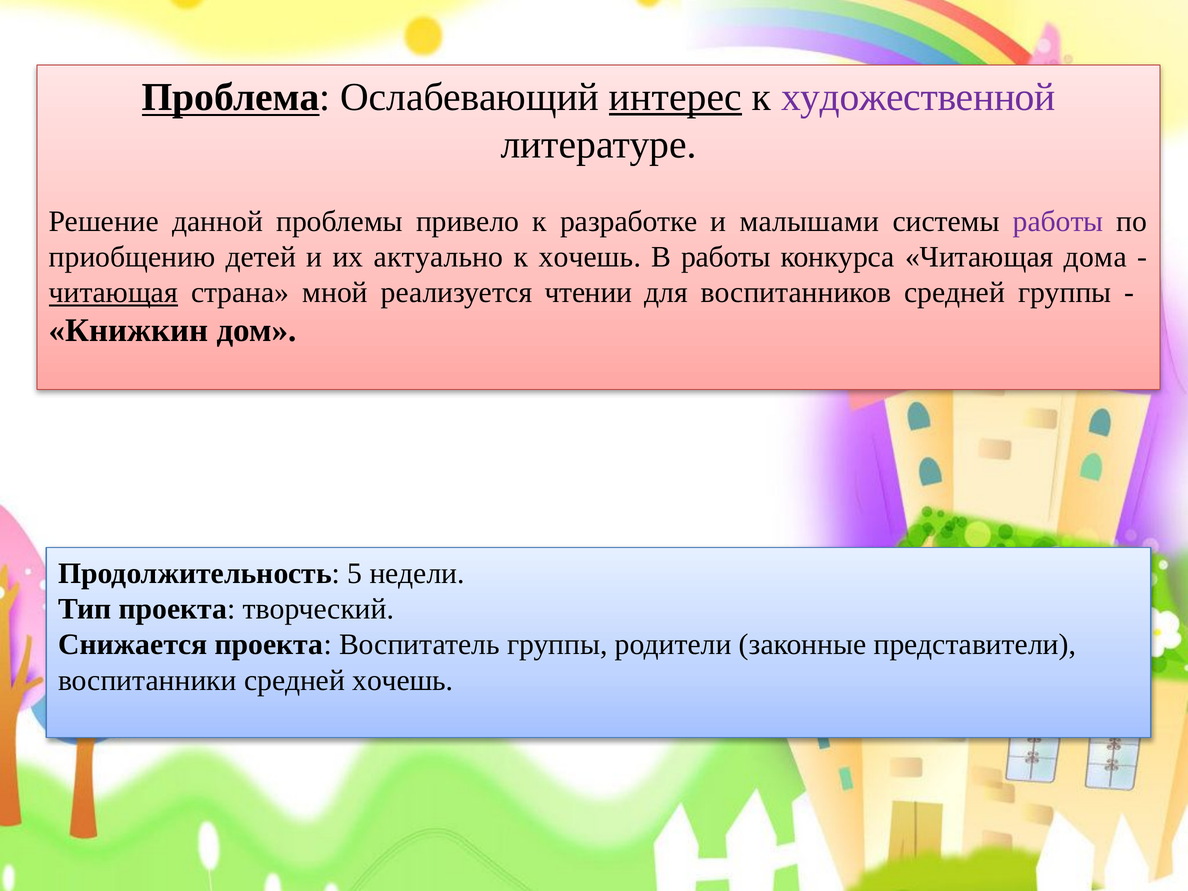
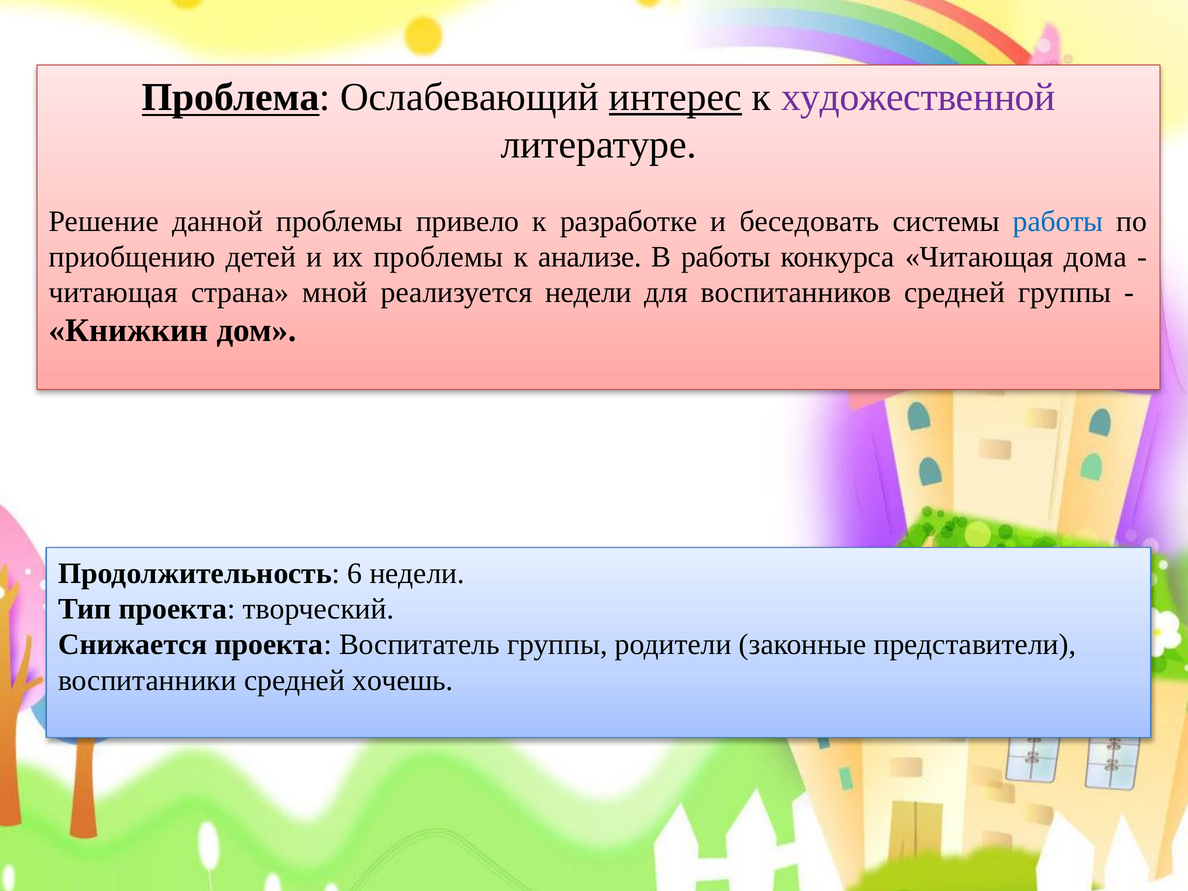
малышами: малышами -> беседовать (809, 221)
работы colour: purple -> blue (1058, 221)
их актуально: актуально -> проблемы (439, 257)
к хочешь: хочешь -> анализе (590, 257)
читающая underline: present -> none (113, 293)
реализуется чтении: чтении -> недели (588, 293)
5: 5 -> 6 (355, 573)
